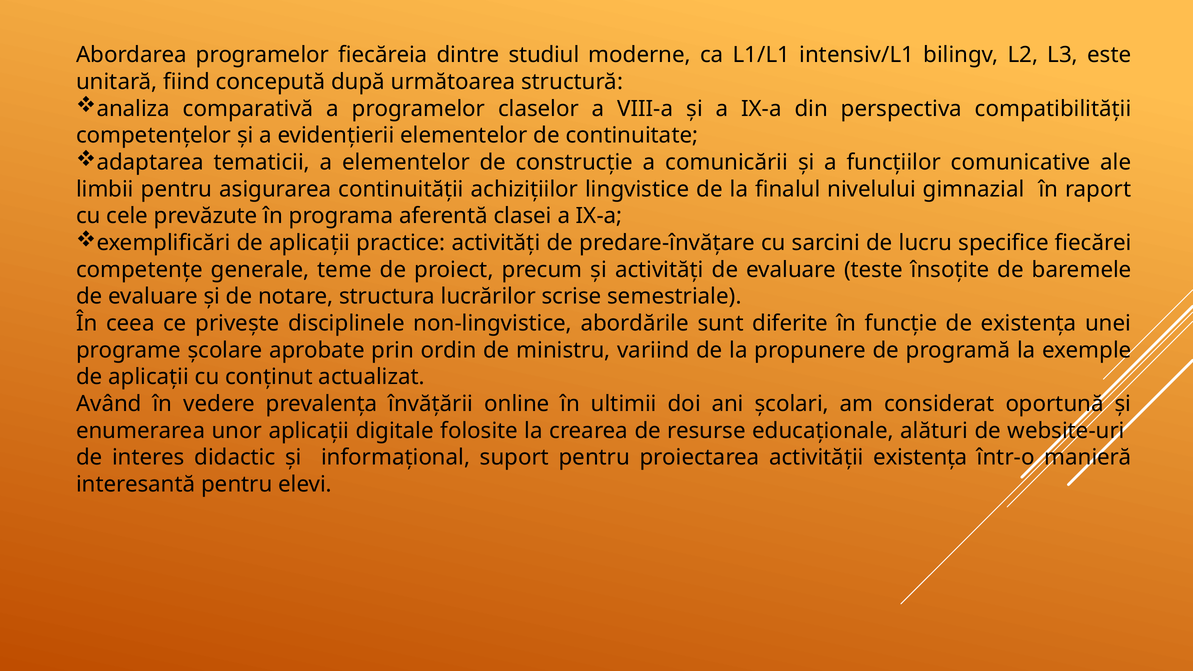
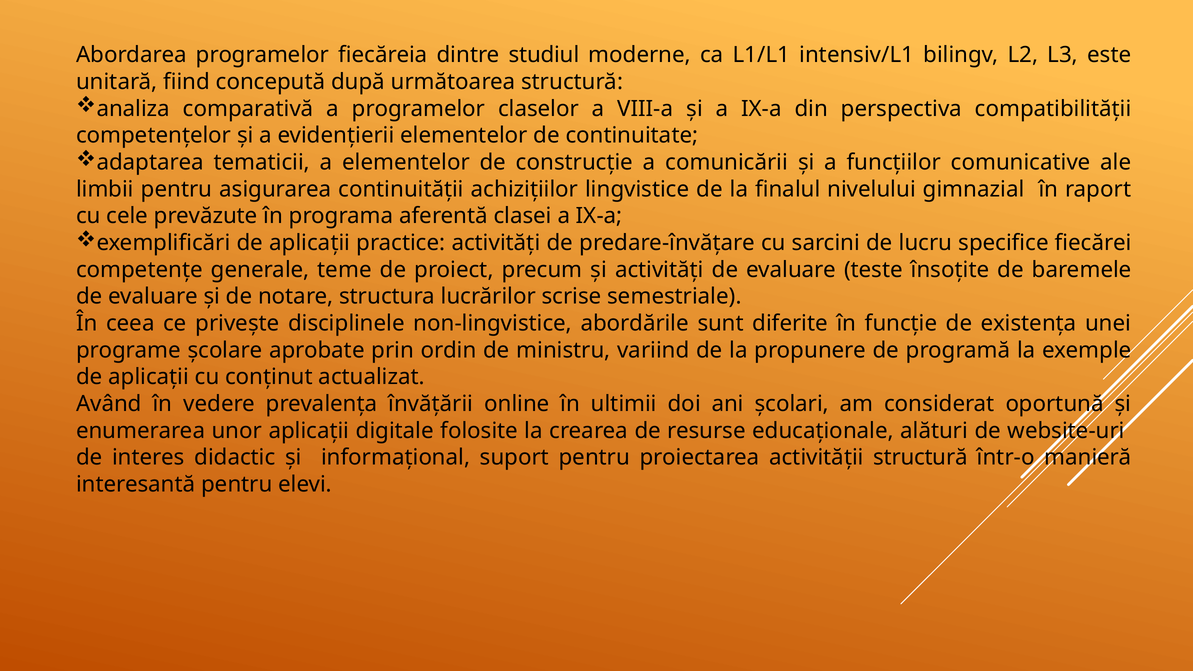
activității existența: existența -> structură (920, 458)
